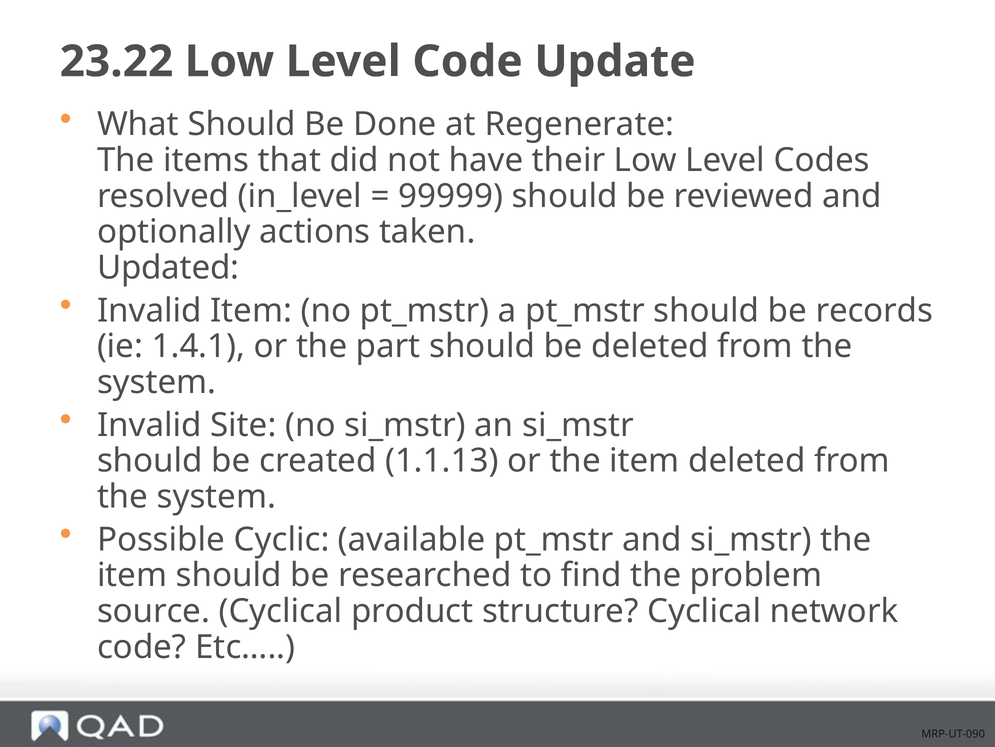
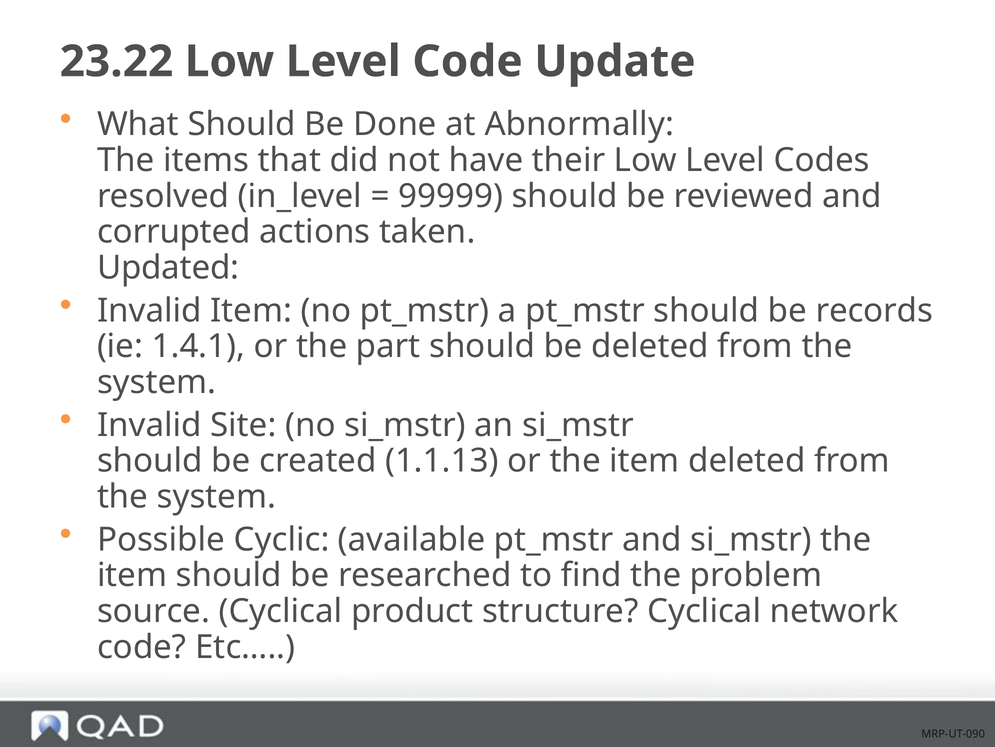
Regenerate: Regenerate -> Abnormally (579, 124)
optionally: optionally -> corrupted (174, 232)
